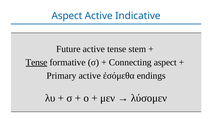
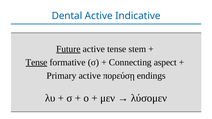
Aspect: Aspect -> Dental (67, 16)
Future underline: none -> present (68, 49)
ἐσόμεθα: ἐσόμεθα -> πορεύσῃ (119, 76)
